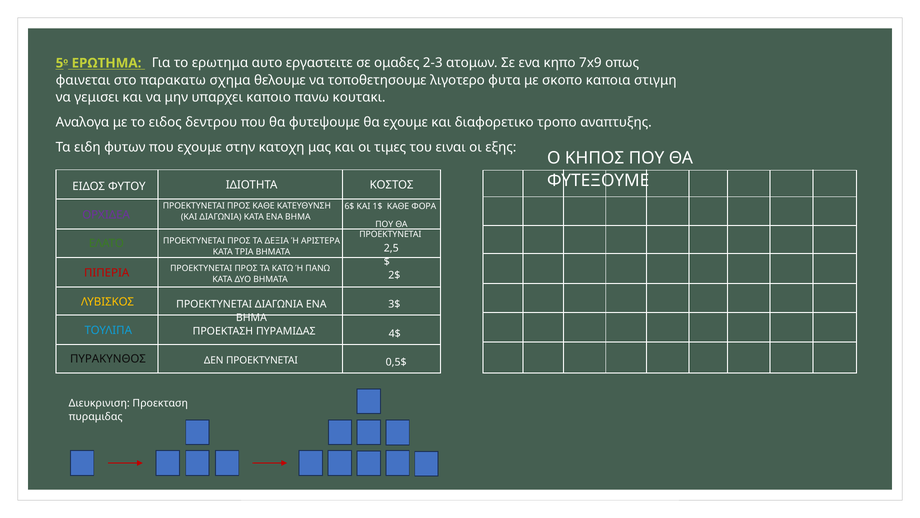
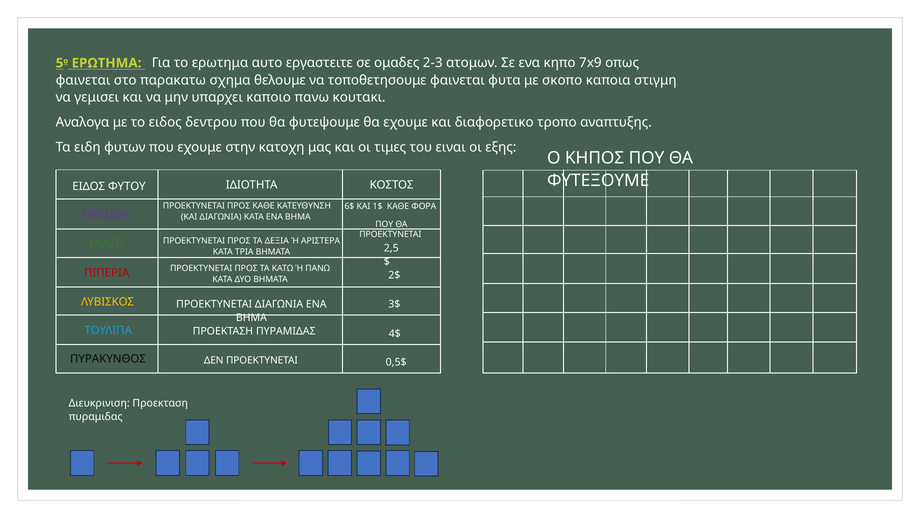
τοποθετησουμε λιγοτερο: λιγοτερο -> φαινεται (457, 80)
